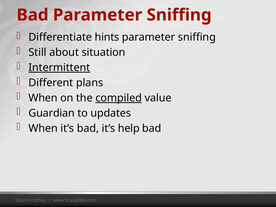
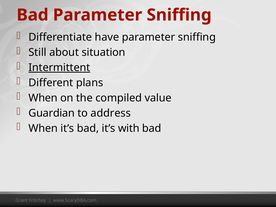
hints: hints -> have (107, 37)
compiled underline: present -> none (119, 98)
updates: updates -> address (111, 113)
help: help -> with (129, 128)
